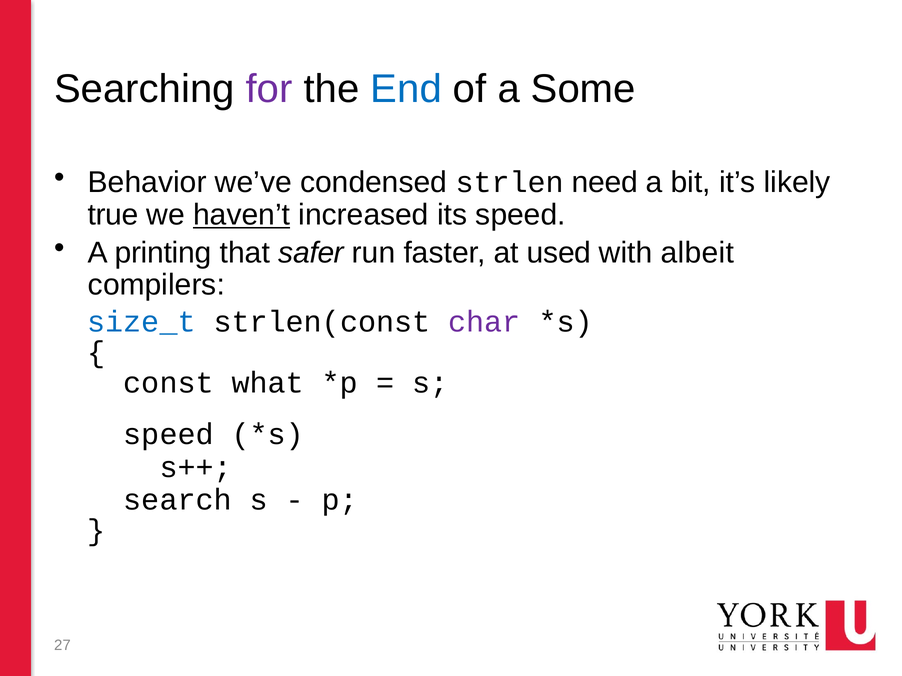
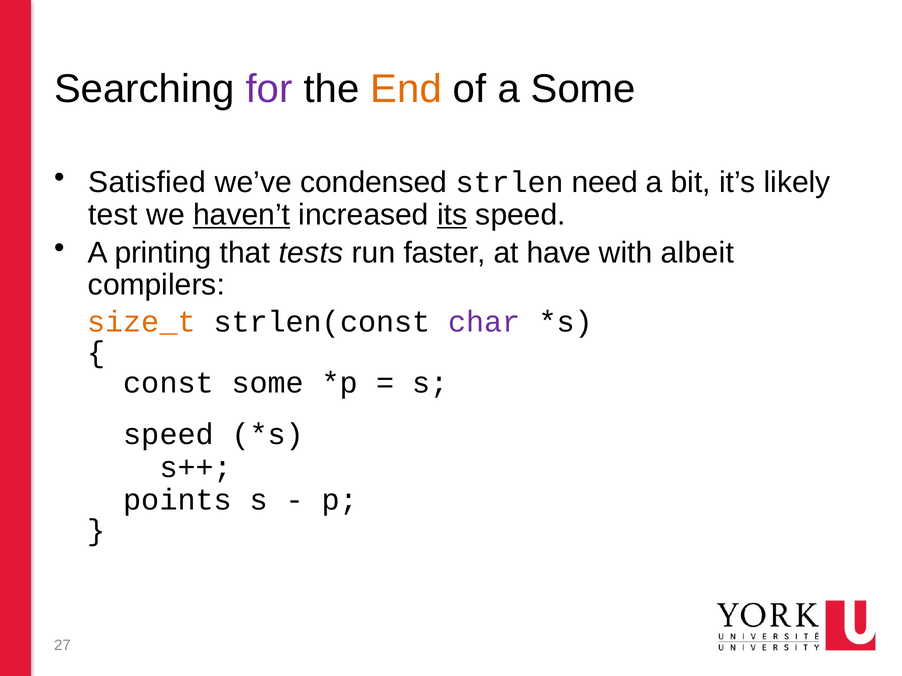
End colour: blue -> orange (406, 89)
Behavior: Behavior -> Satisfied (147, 183)
true: true -> test (113, 215)
its underline: none -> present (452, 215)
safer: safer -> tests (311, 253)
used: used -> have (559, 253)
size_t colour: blue -> orange (141, 322)
const what: what -> some (268, 383)
search: search -> points (178, 500)
